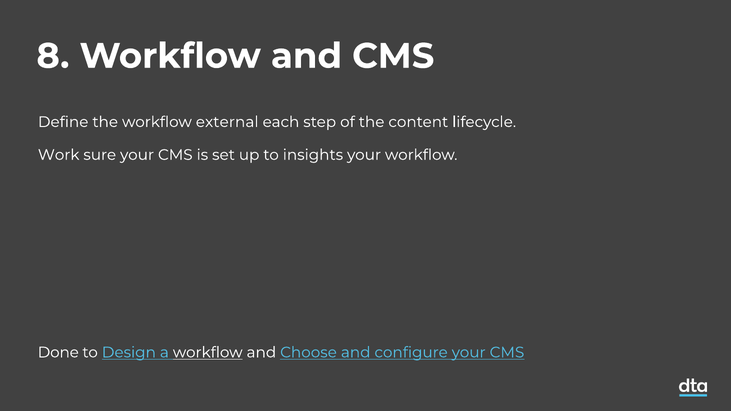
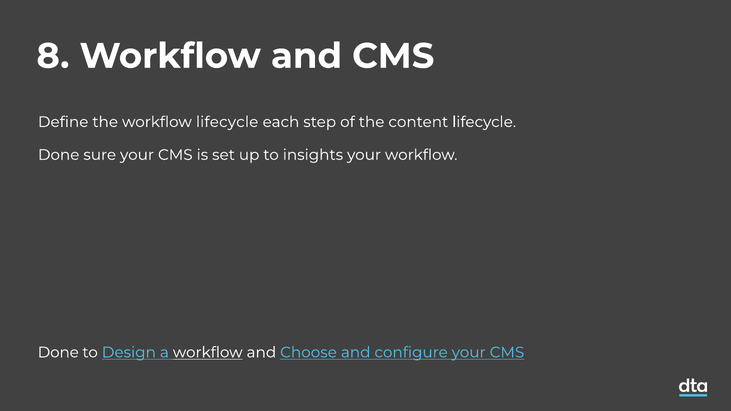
workflow external: external -> lifecycle (227, 122)
Work: Work -> Done (59, 155)
